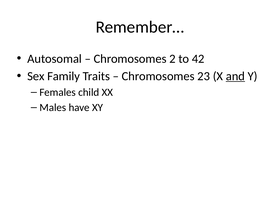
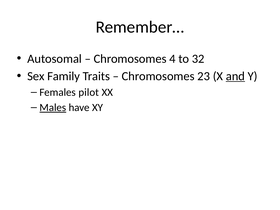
2: 2 -> 4 (172, 59)
42: 42 -> 32 (198, 59)
child: child -> pilot (89, 92)
Males underline: none -> present (53, 108)
